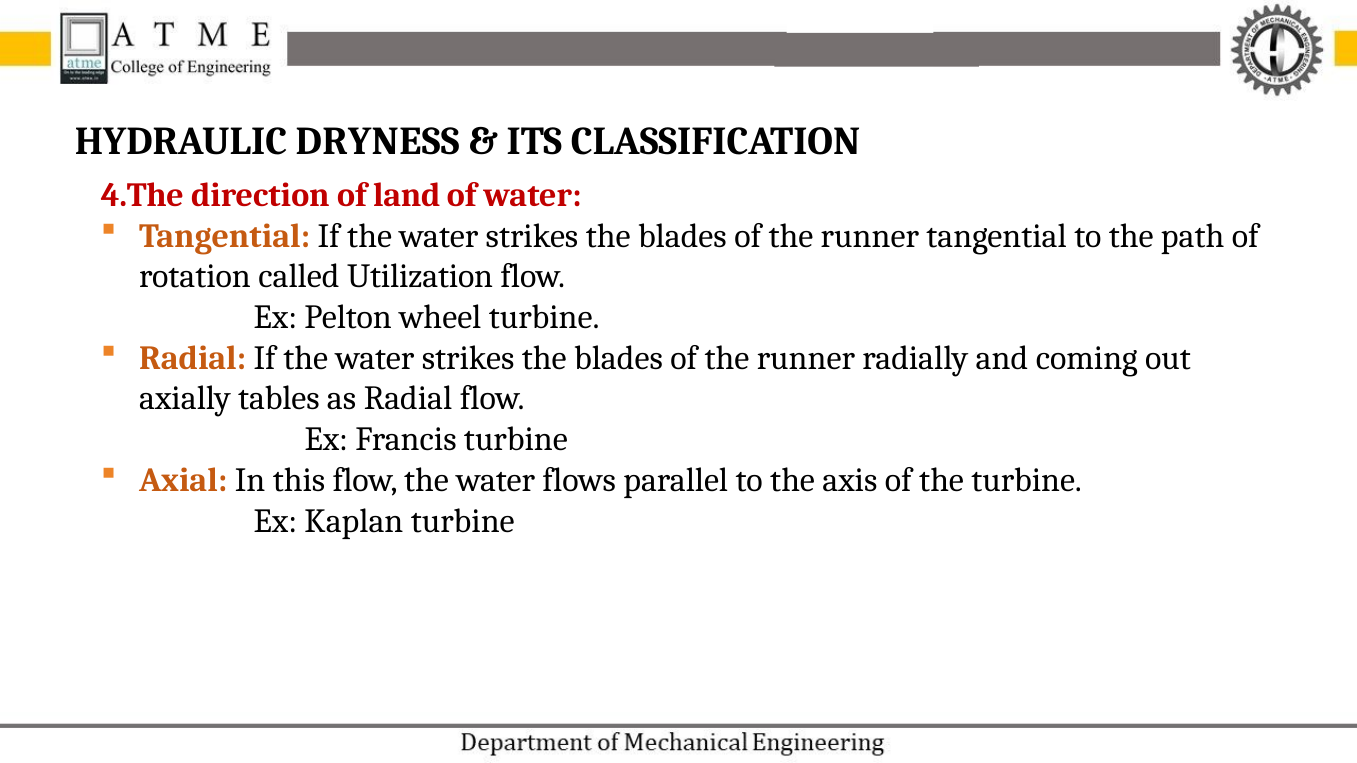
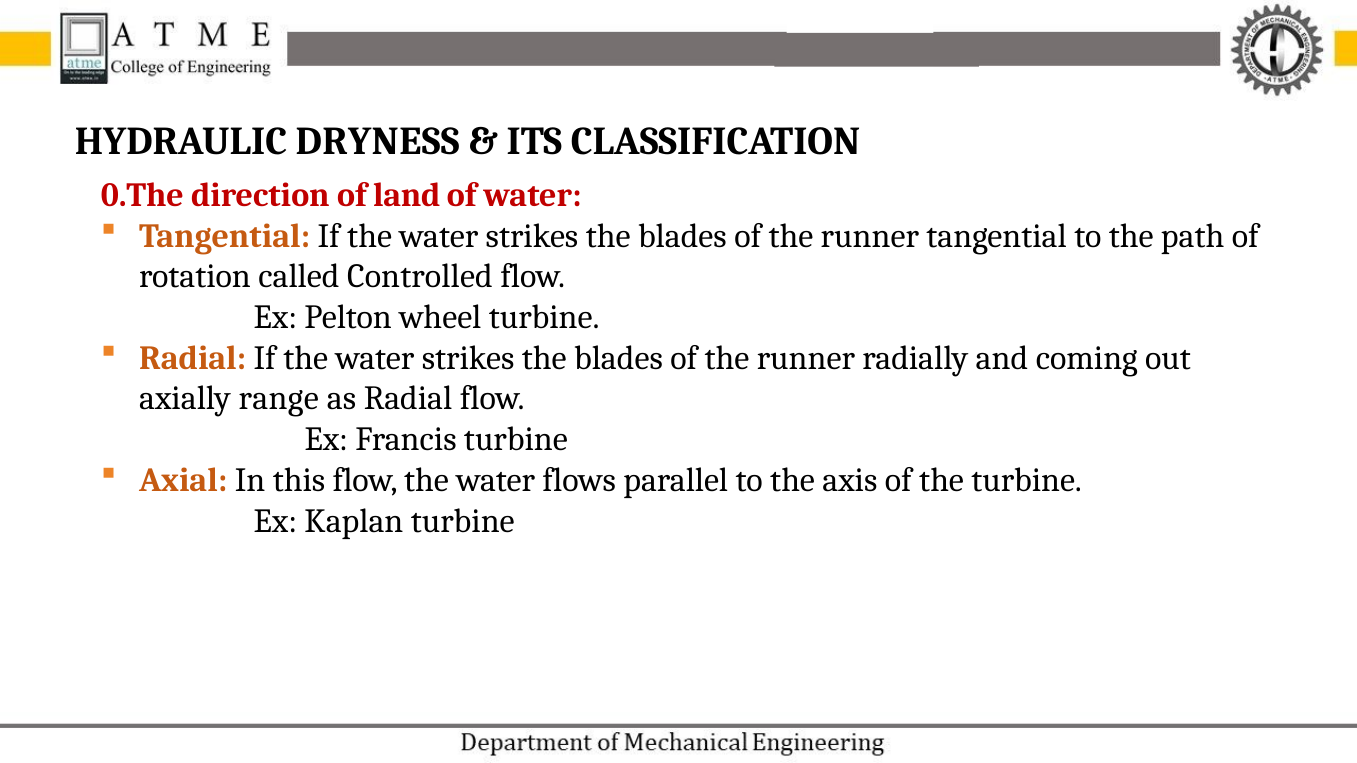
4.The: 4.The -> 0.The (142, 195)
Utilization: Utilization -> Controlled (420, 277)
tables: tables -> range (279, 399)
